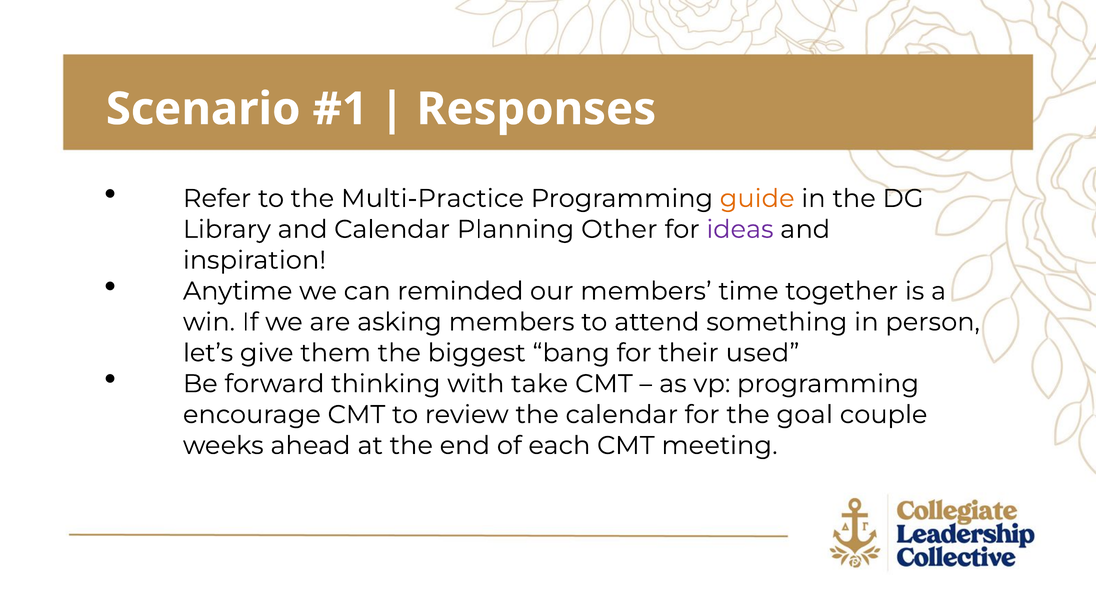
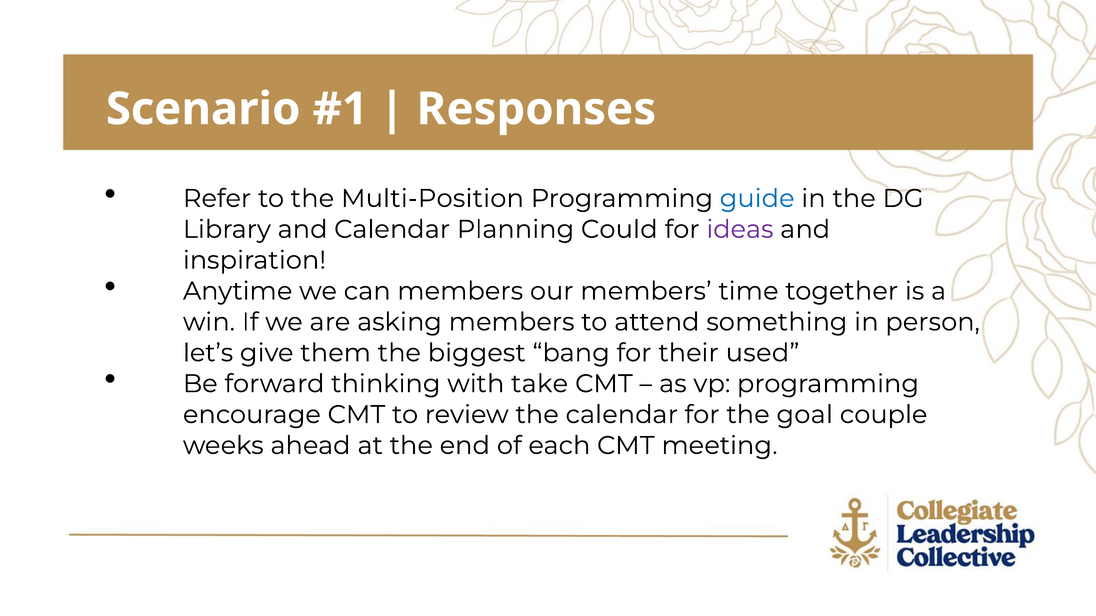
Multi-Practice: Multi-Practice -> Multi-Position (432, 199)
guide colour: orange -> blue (757, 199)
Other: Other -> Could (619, 230)
can reminded: reminded -> members (460, 291)
